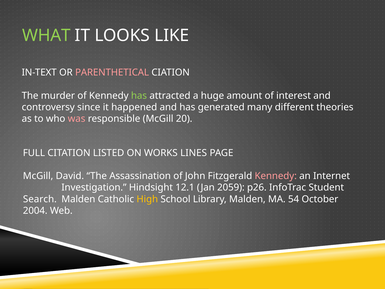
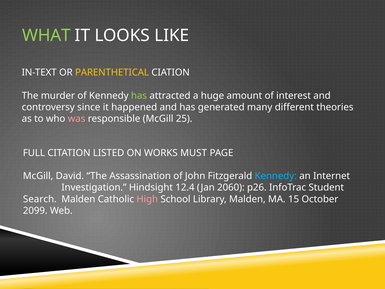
PARENTHETICAL colour: pink -> yellow (112, 72)
20: 20 -> 25 (184, 119)
LINES: LINES -> MUST (194, 153)
Kennedy colour: pink -> light blue (276, 176)
12.1: 12.1 -> 12.4 (185, 187)
2059: 2059 -> 2060 (231, 187)
High colour: yellow -> pink (147, 199)
54: 54 -> 15 (294, 199)
2004: 2004 -> 2099 (35, 210)
